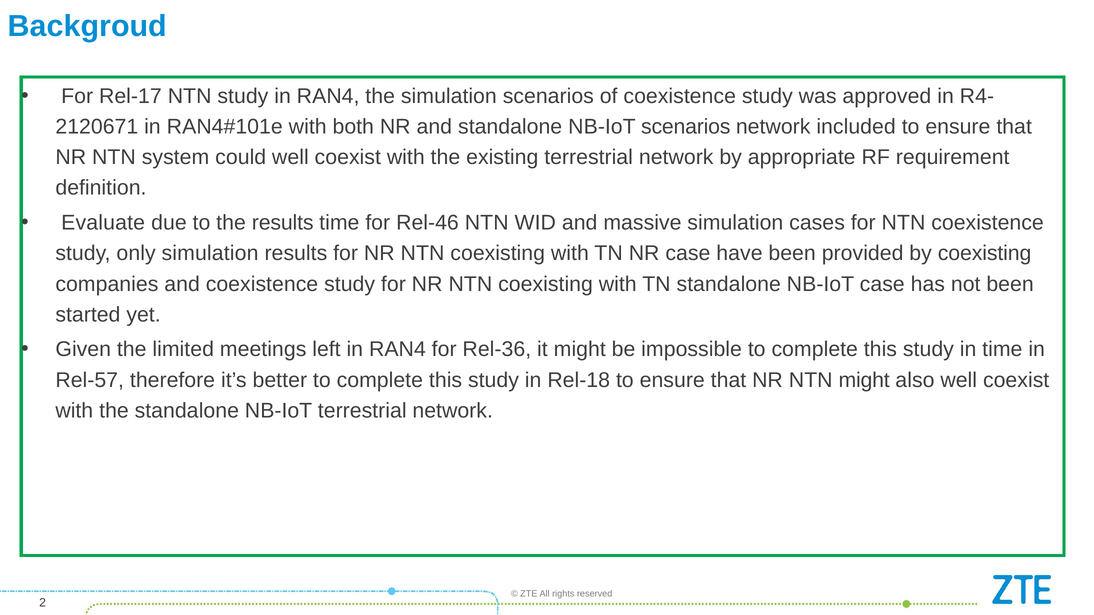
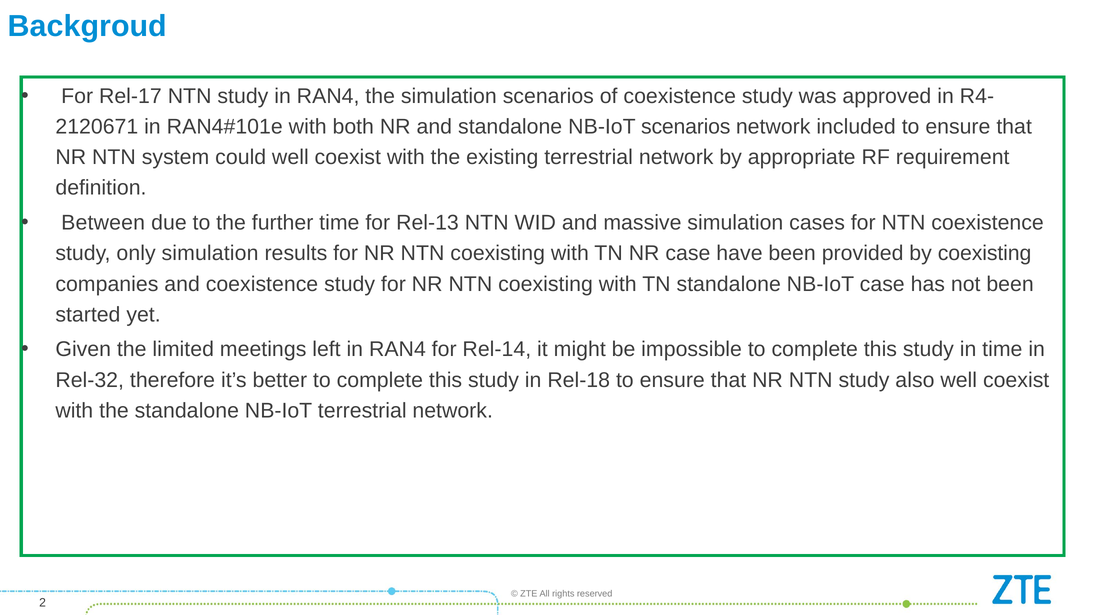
Evaluate: Evaluate -> Between (103, 223)
the results: results -> further (283, 223)
Rel-46: Rel-46 -> Rel-13 (427, 223)
Rel-36: Rel-36 -> Rel-14 (497, 350)
Rel-57: Rel-57 -> Rel-32 (90, 380)
NR NTN might: might -> study (864, 380)
